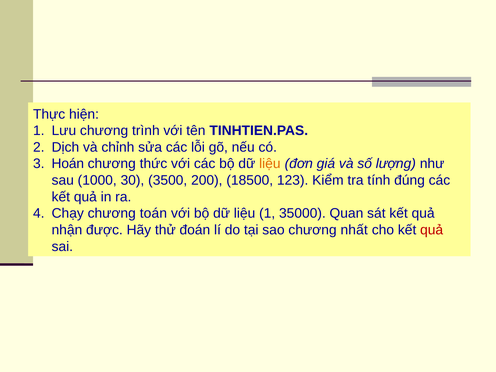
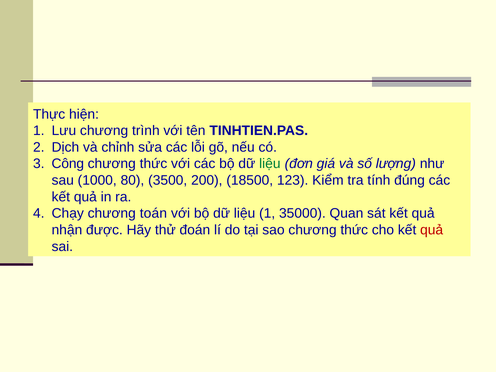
Hoán: Hoán -> Công (68, 164)
liệu colour: orange -> green (270, 164)
30: 30 -> 80 (132, 180)
sao chương nhất: nhất -> thức (354, 230)
